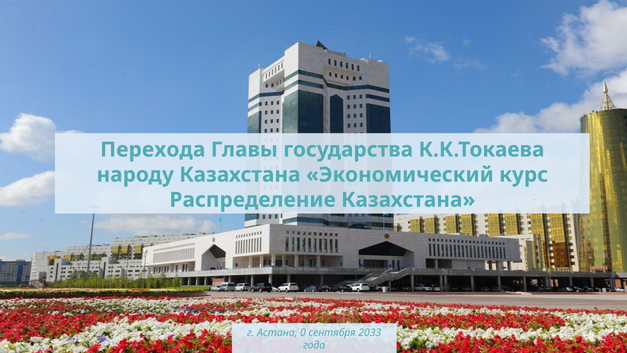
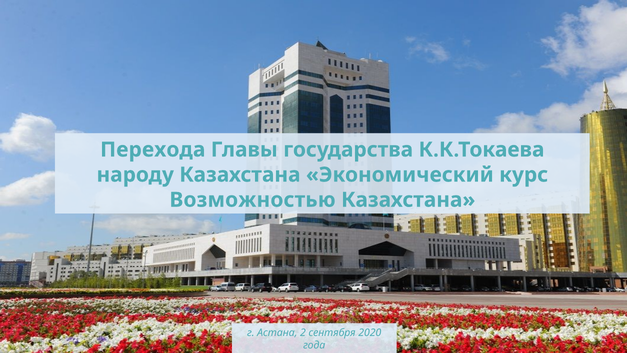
Распределение: Распределение -> Возможностью (253, 200)
0: 0 -> 2 (303, 332)
2033: 2033 -> 2020 (370, 332)
